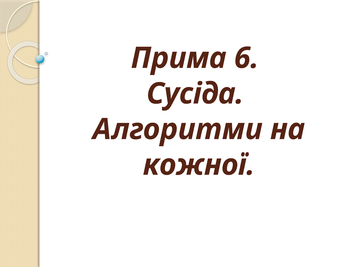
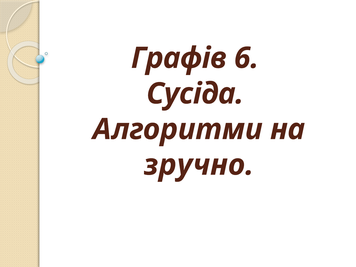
Прима: Прима -> Графів (179, 58)
кожної: кожної -> зручно (199, 165)
